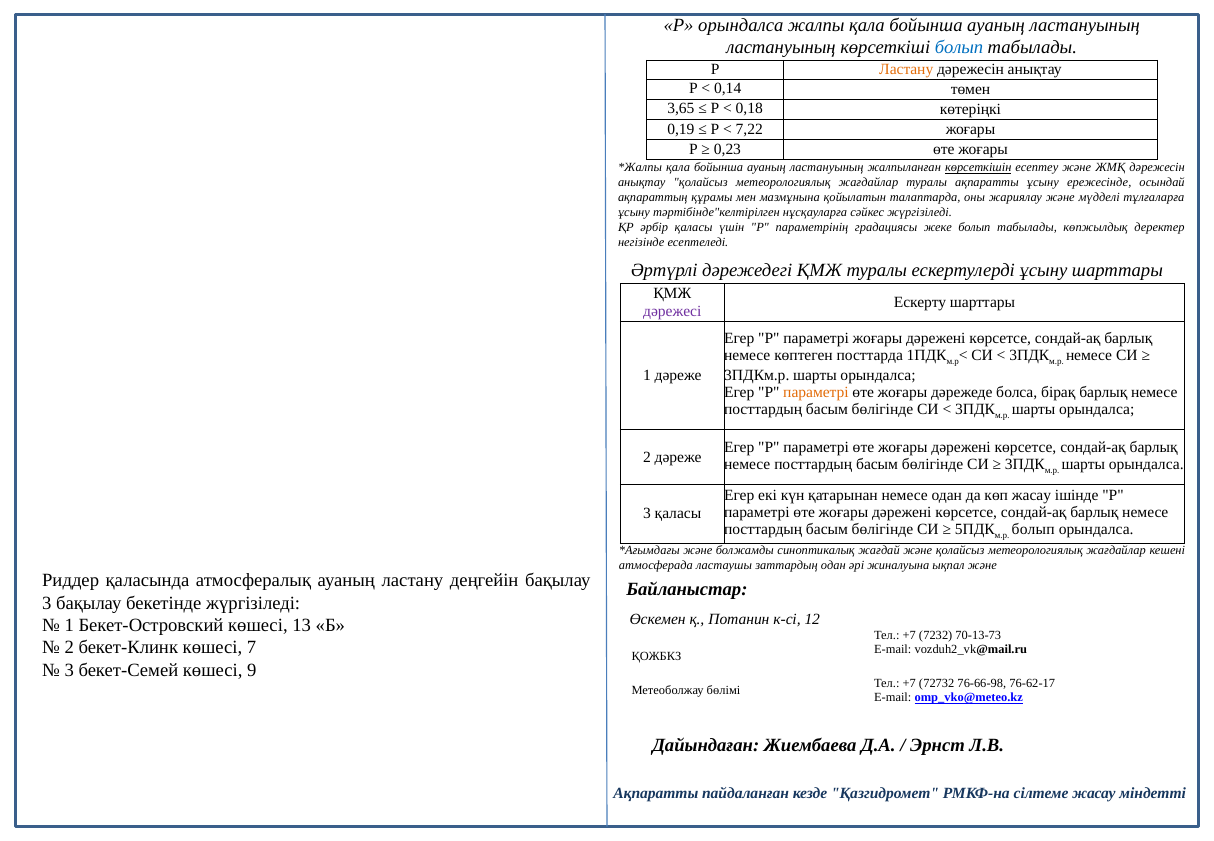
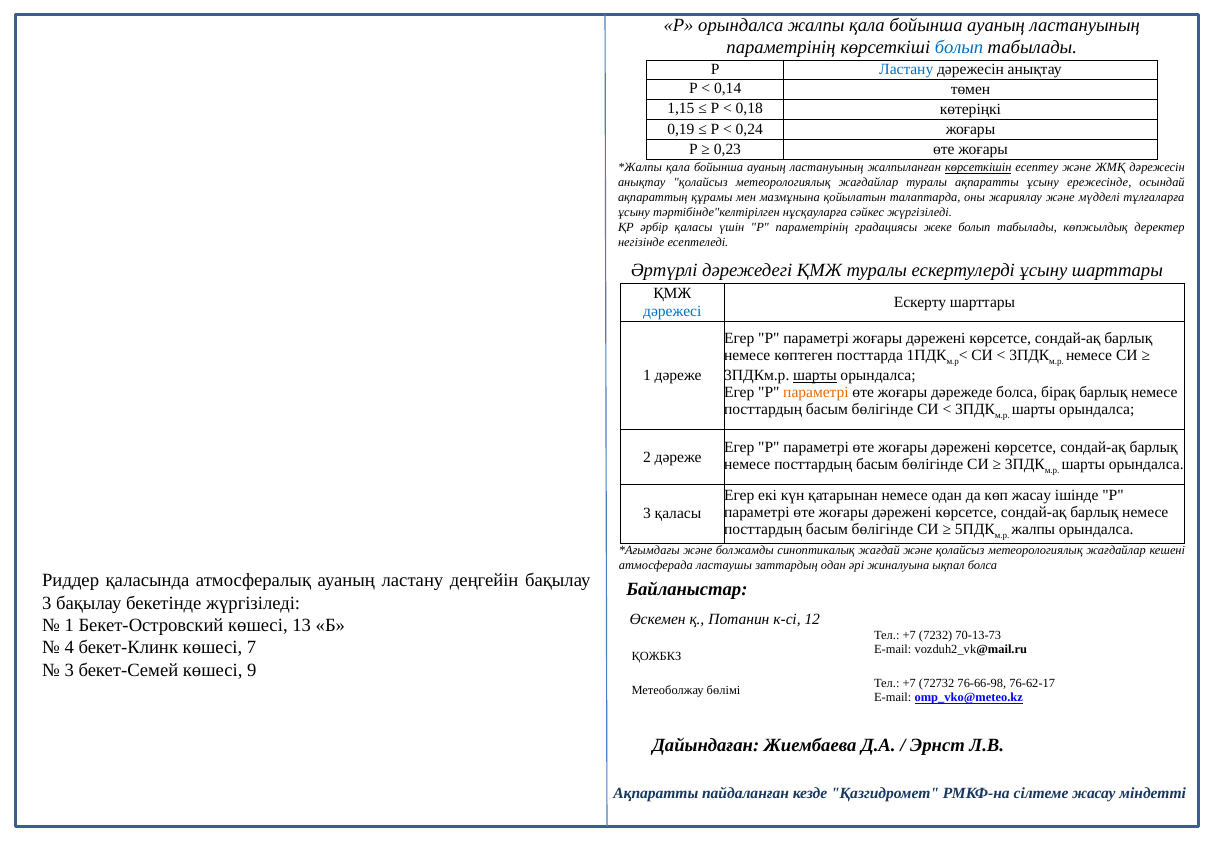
ластануының: ластануының -> параметрінің (781, 47)
Ластану colour: orange -> blue (906, 70)
3,65: 3,65 -> 1,15 (681, 109)
7,22: 7,22 -> 0,24 (749, 129)
дәрежесі colour: purple -> blue (672, 311)
шарты underline: none -> present (815, 375)
болып: болып -> жалпы (1033, 529)
ықпал және: және -> болса (983, 565)
2: 2 -> 4 (69, 647)
